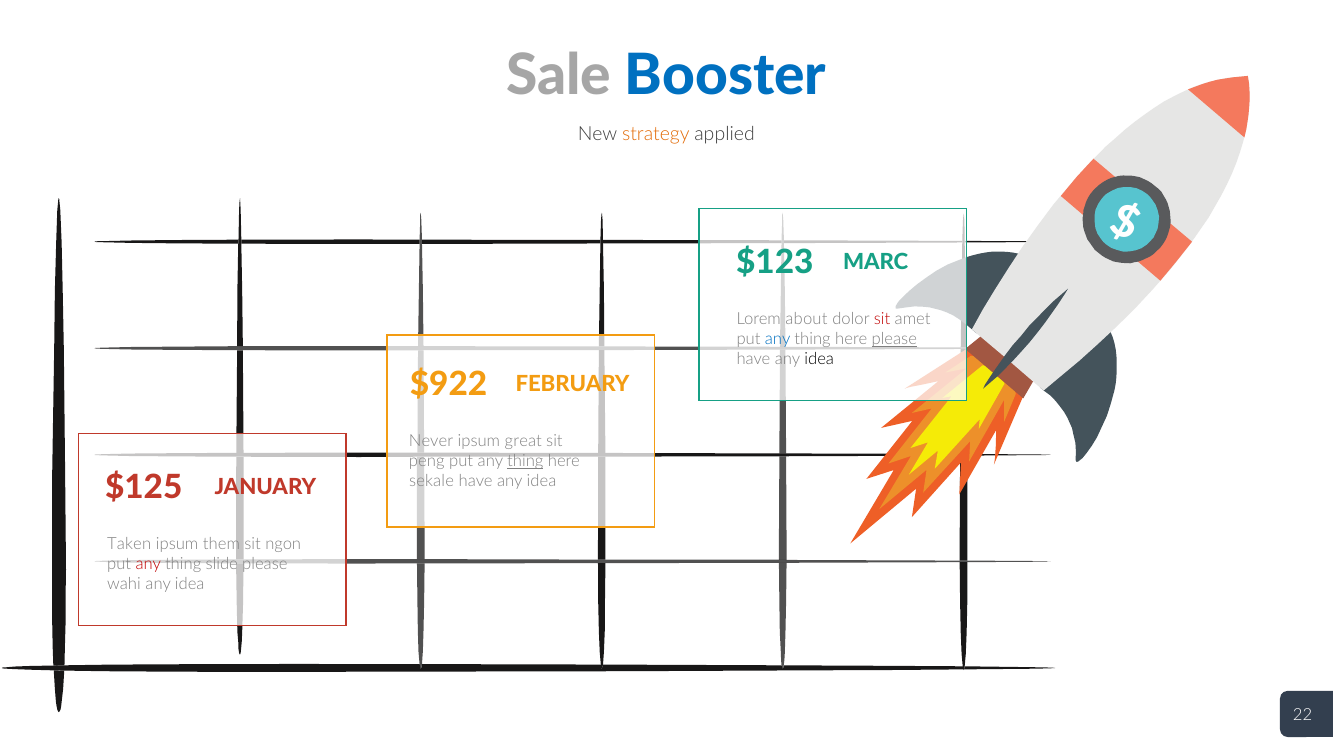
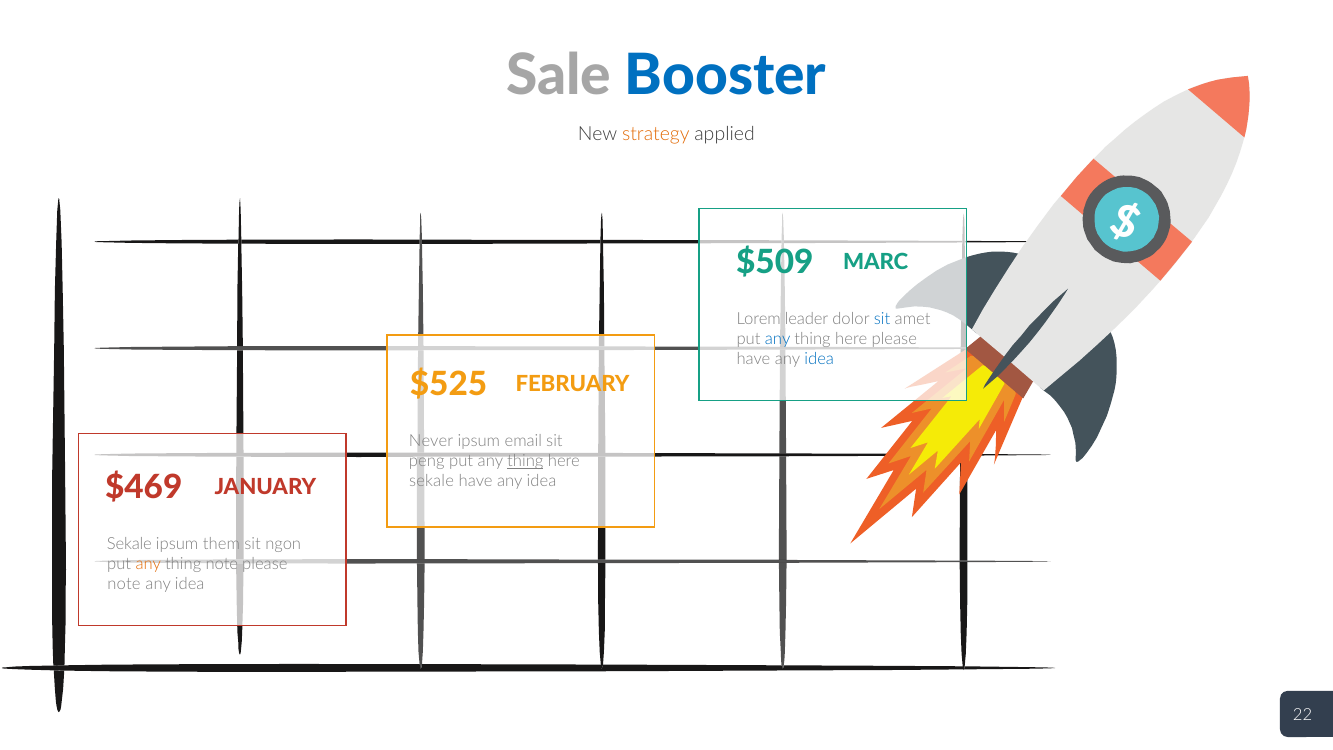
$123: $123 -> $509 (775, 262)
about: about -> leader (807, 319)
sit colour: red -> blue (882, 319)
please underline: present -> none (894, 339)
idea colour: black -> blue (819, 359)
$922: $922 -> $525 (449, 384)
great: great -> email (523, 441)
$125: $125 -> $469 (144, 487)
Taken: Taken -> Sekale (129, 544)
any colour: red -> orange (148, 564)
thing slide: slide -> note (222, 564)
wahi: wahi -> note (124, 584)
